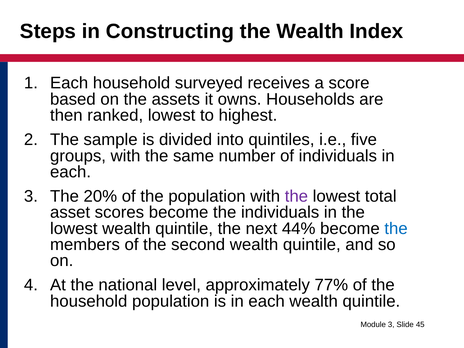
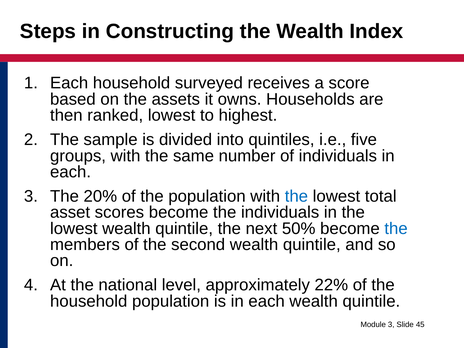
the colour: purple -> blue (296, 196)
44%: 44% -> 50% (299, 228)
77%: 77% -> 22% (331, 285)
